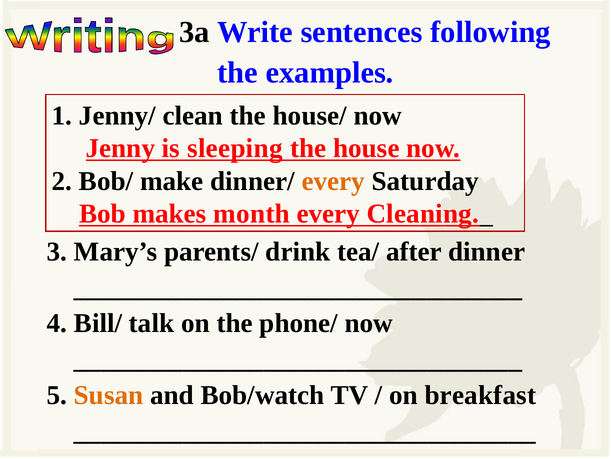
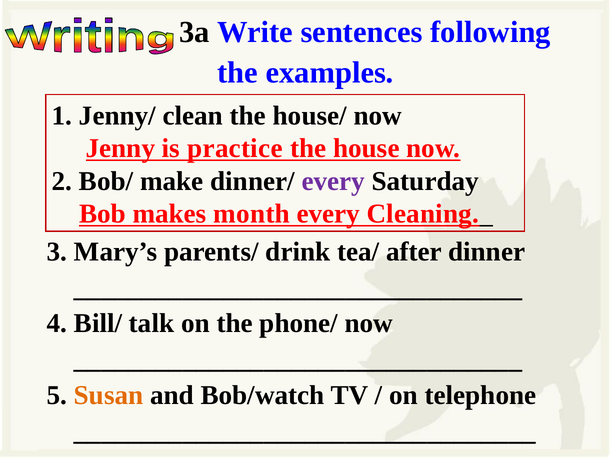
sleeping: sleeping -> practice (235, 148)
every colour: orange -> purple (333, 181)
breakfast: breakfast -> telephone (480, 395)
